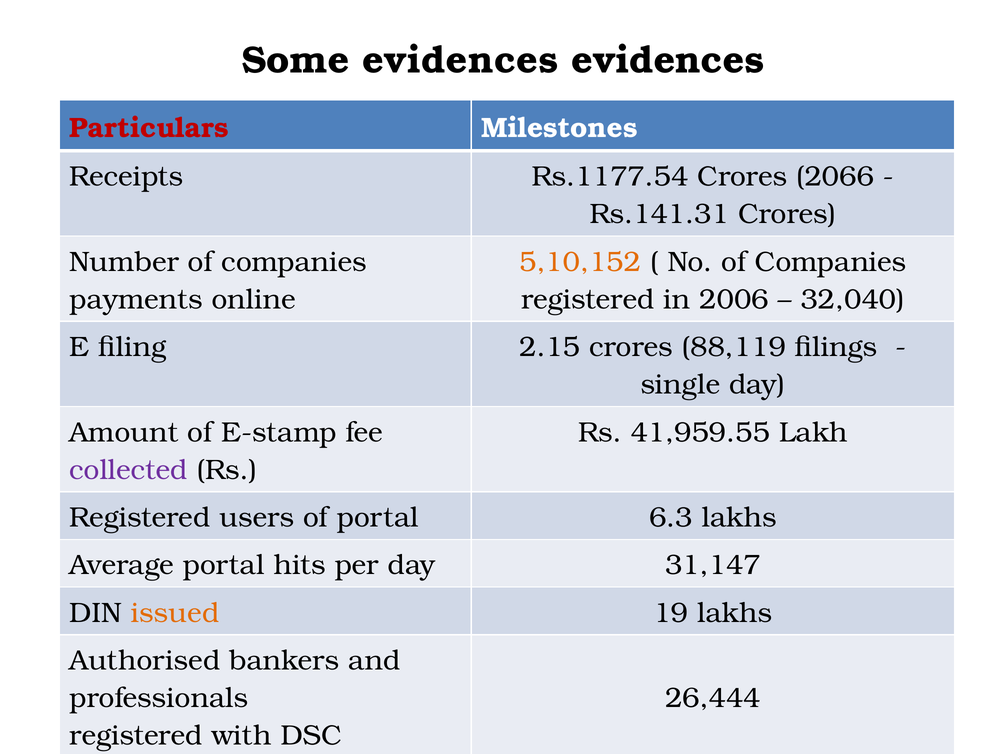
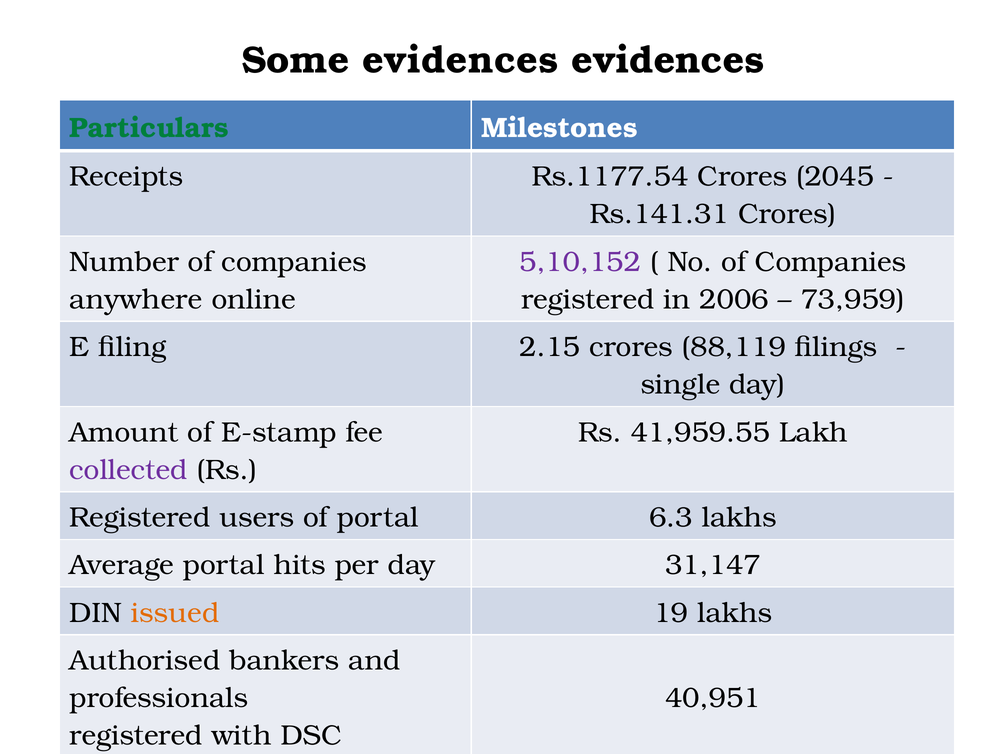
Particulars colour: red -> green (149, 128)
2066: 2066 -> 2045 (835, 177)
5,10,152 colour: orange -> purple (580, 262)
payments: payments -> anywhere (136, 300)
32,040: 32,040 -> 73,959 (853, 300)
26,444: 26,444 -> 40,951 (713, 699)
